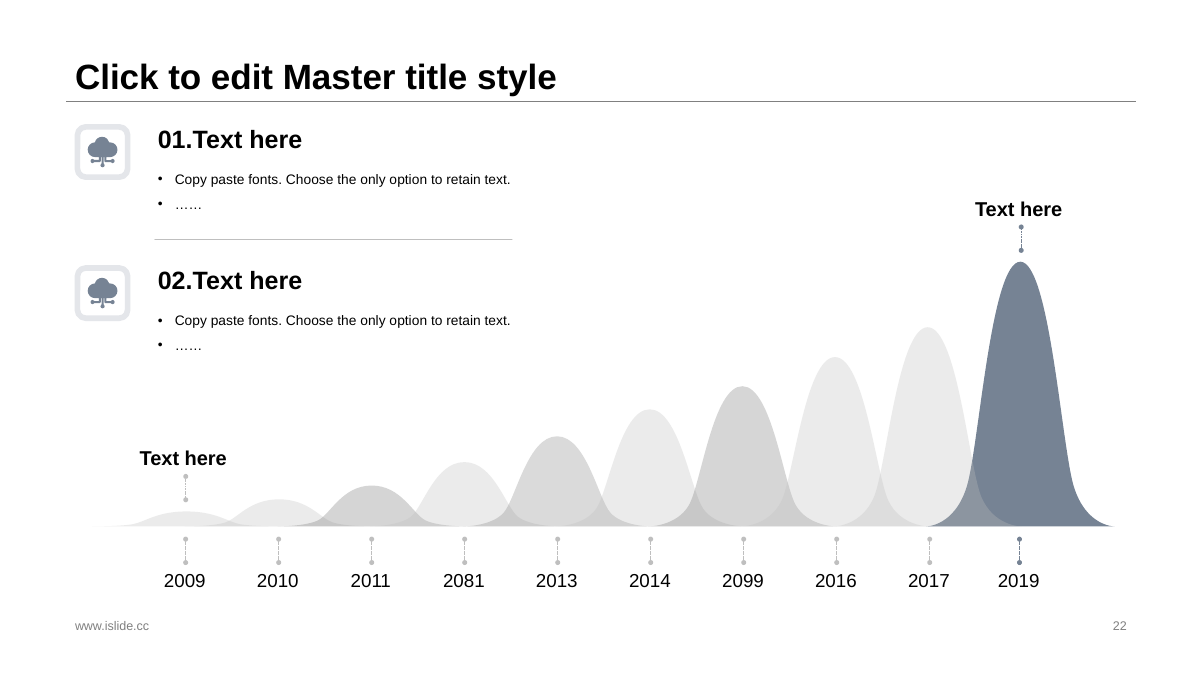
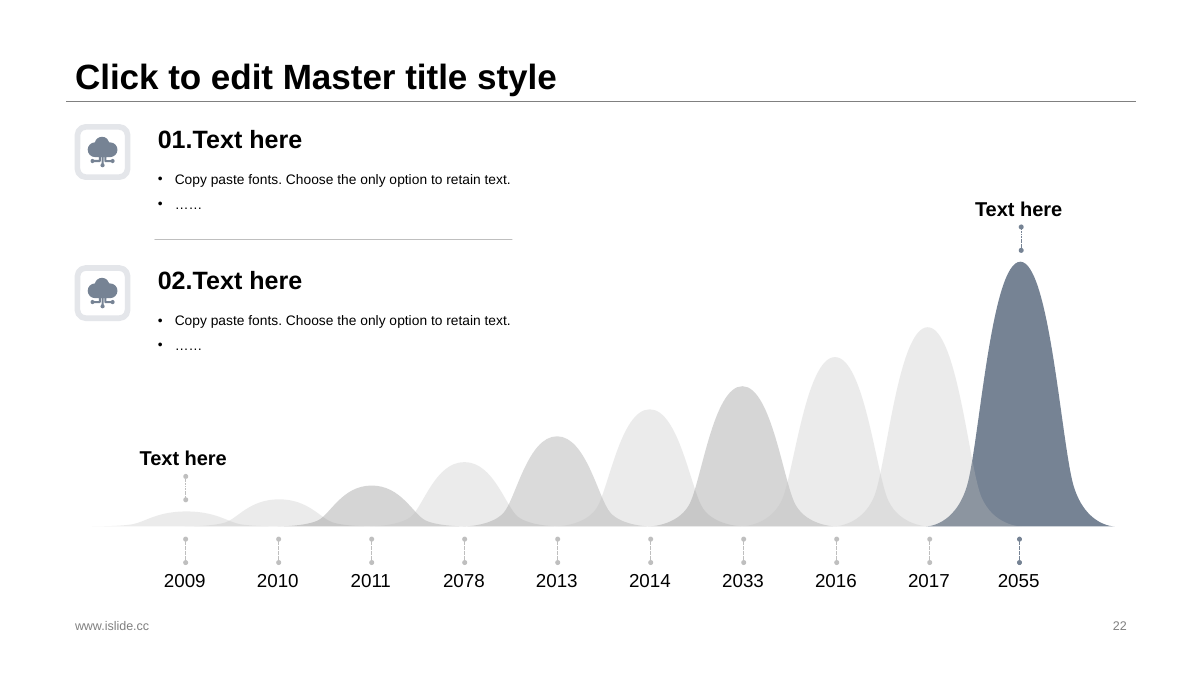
2081: 2081 -> 2078 (464, 581)
2099: 2099 -> 2033 (743, 581)
2019: 2019 -> 2055 (1019, 581)
